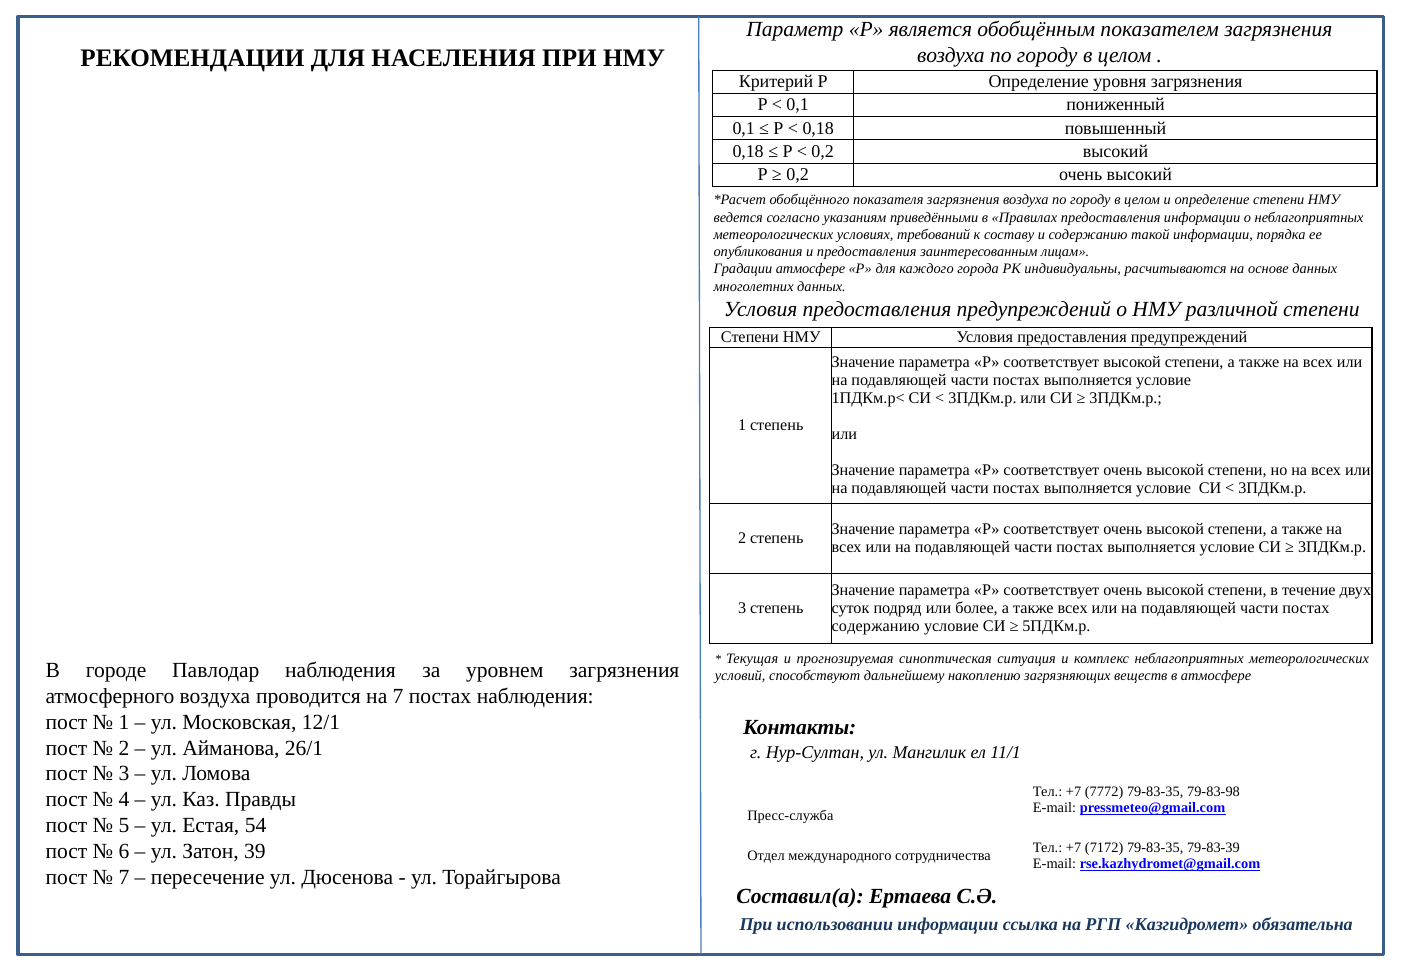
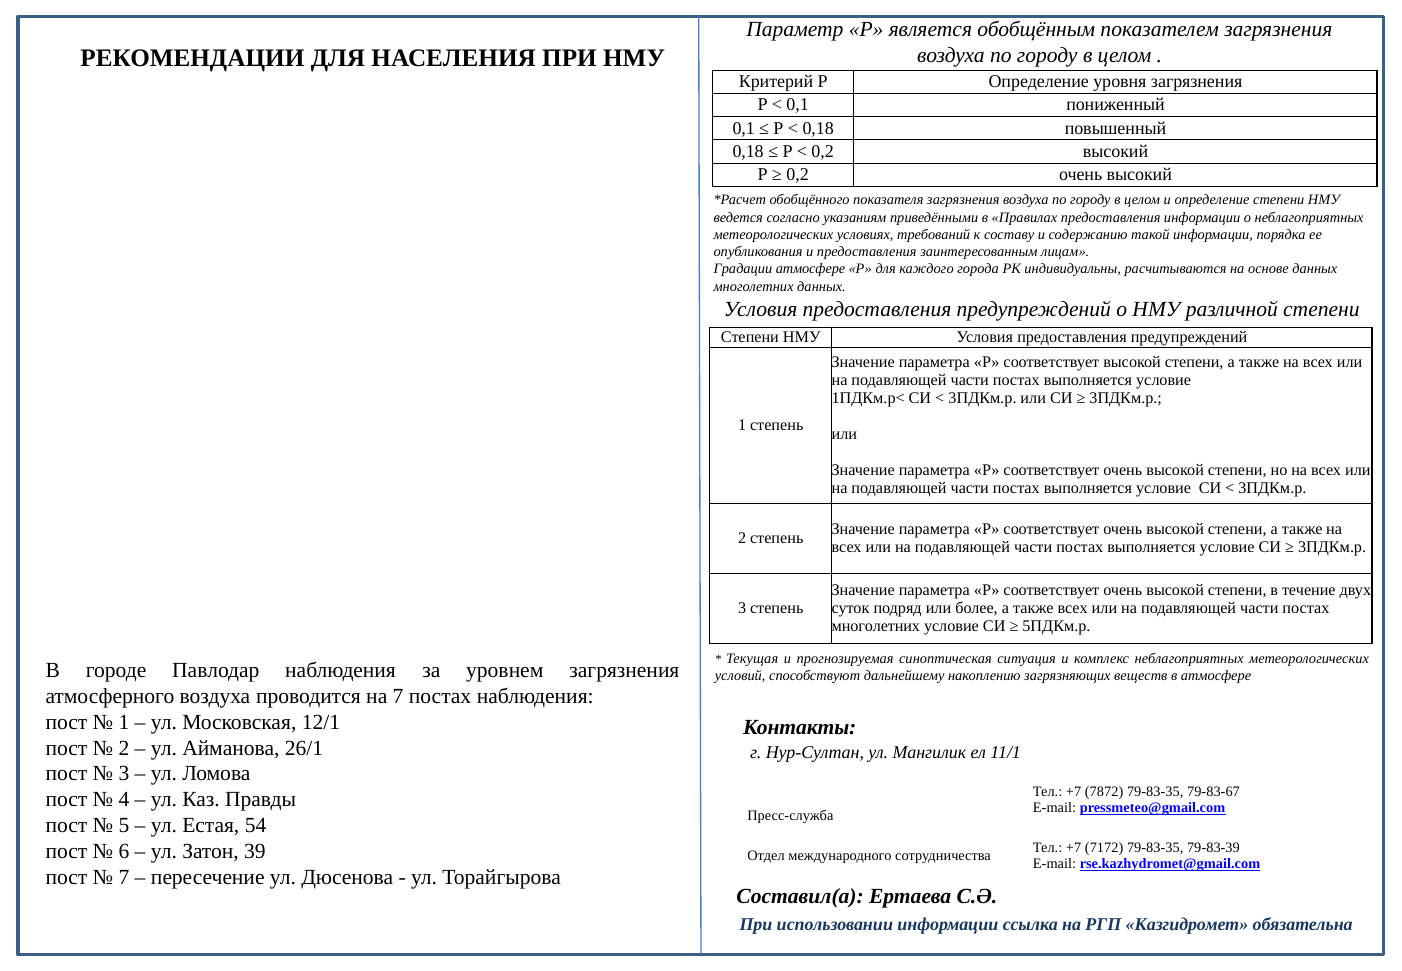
содержанию: содержанию -> многолетних (876, 626)
7772: 7772 -> 7872 (1104, 792)
79-83-98: 79-83-98 -> 79-83-67 (1213, 792)
